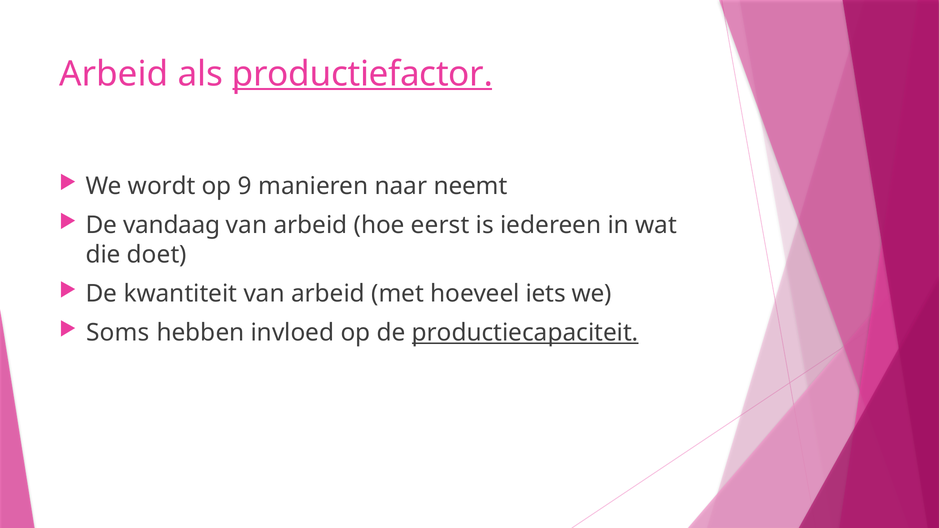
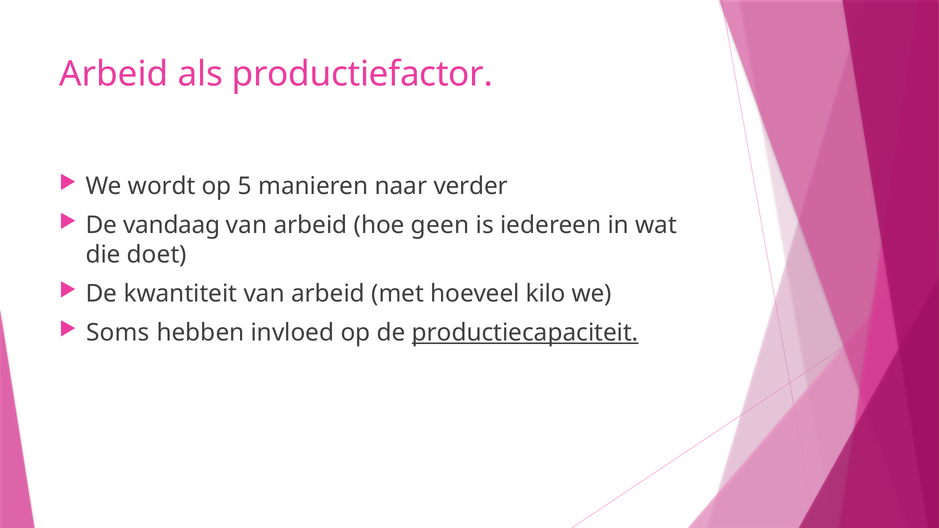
productiefactor underline: present -> none (362, 74)
9: 9 -> 5 (245, 186)
neemt: neemt -> verder (471, 186)
eerst: eerst -> geen (440, 225)
iets: iets -> kilo (546, 294)
